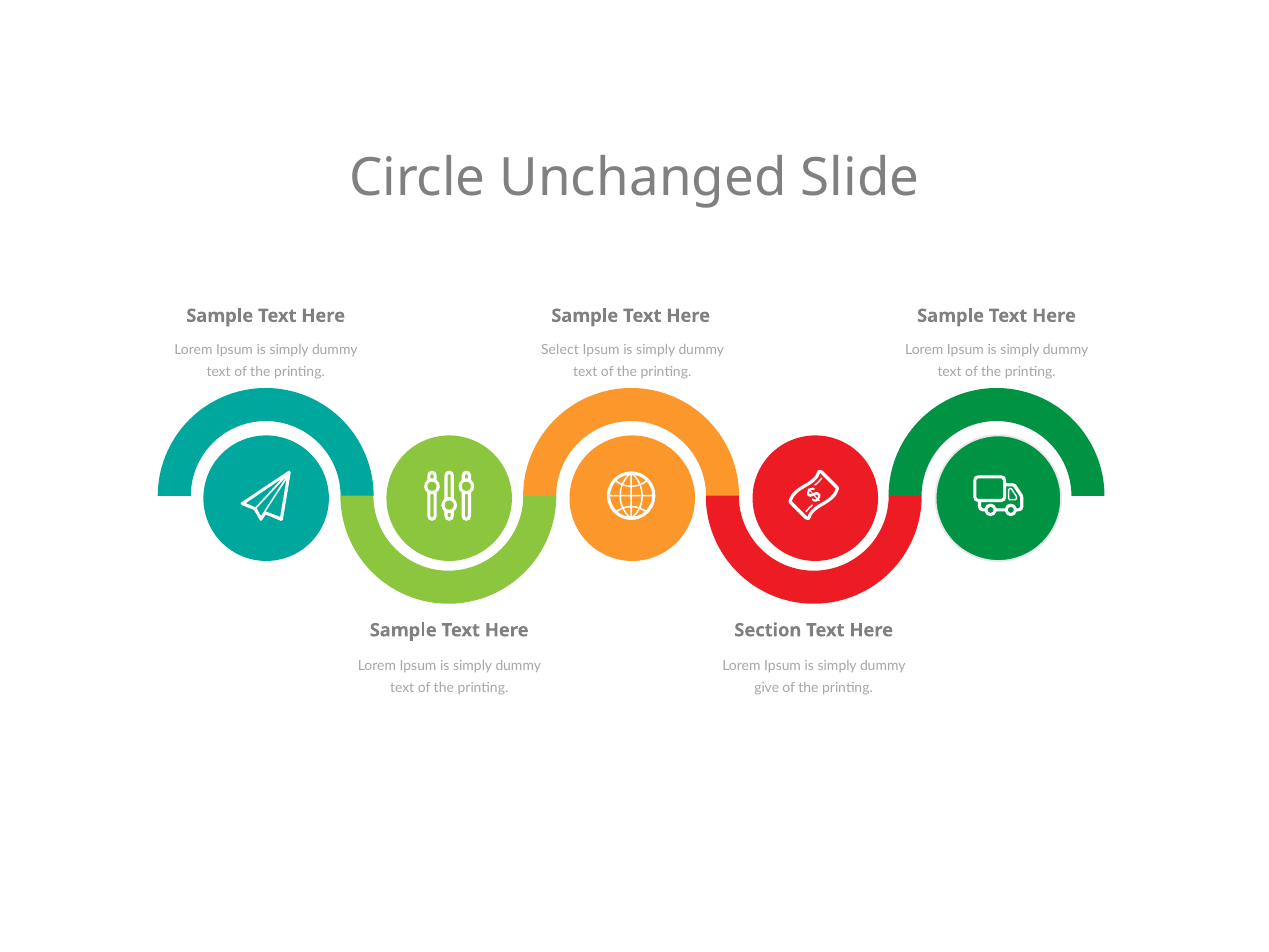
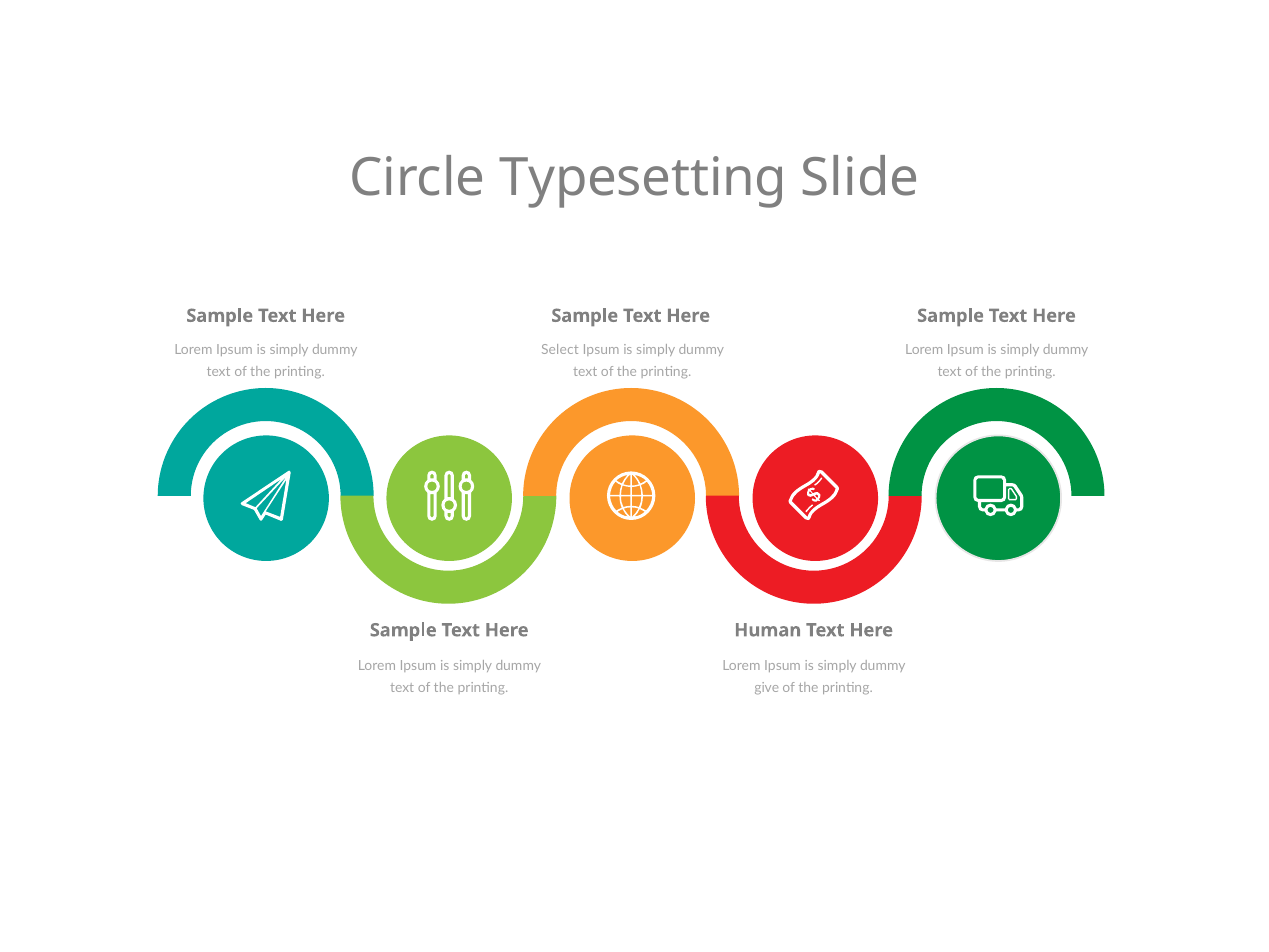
Unchanged: Unchanged -> Typesetting (643, 178)
Section: Section -> Human (768, 630)
